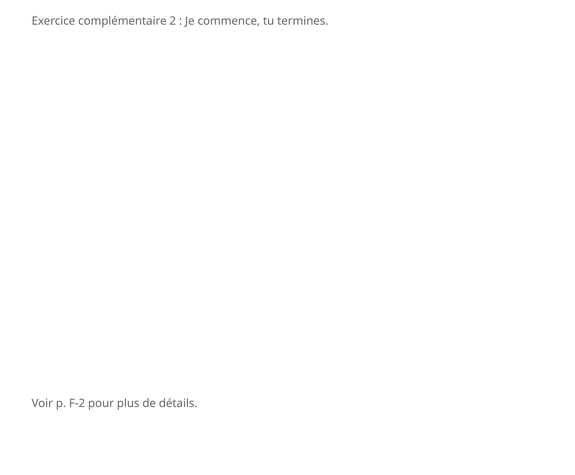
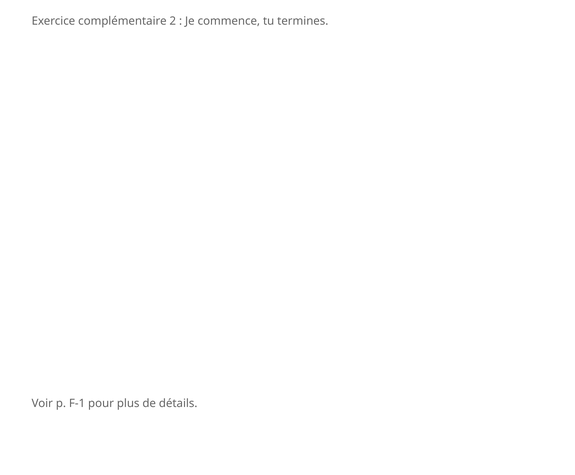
F-2: F-2 -> F-1 (77, 403)
